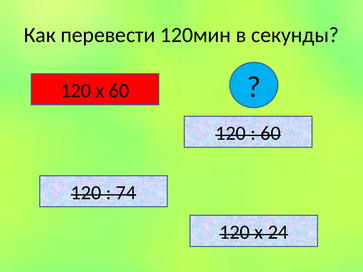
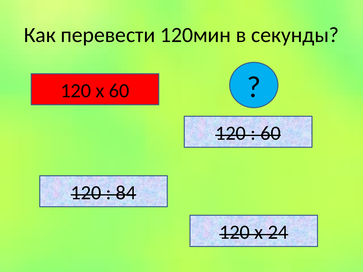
74: 74 -> 84 (126, 193)
